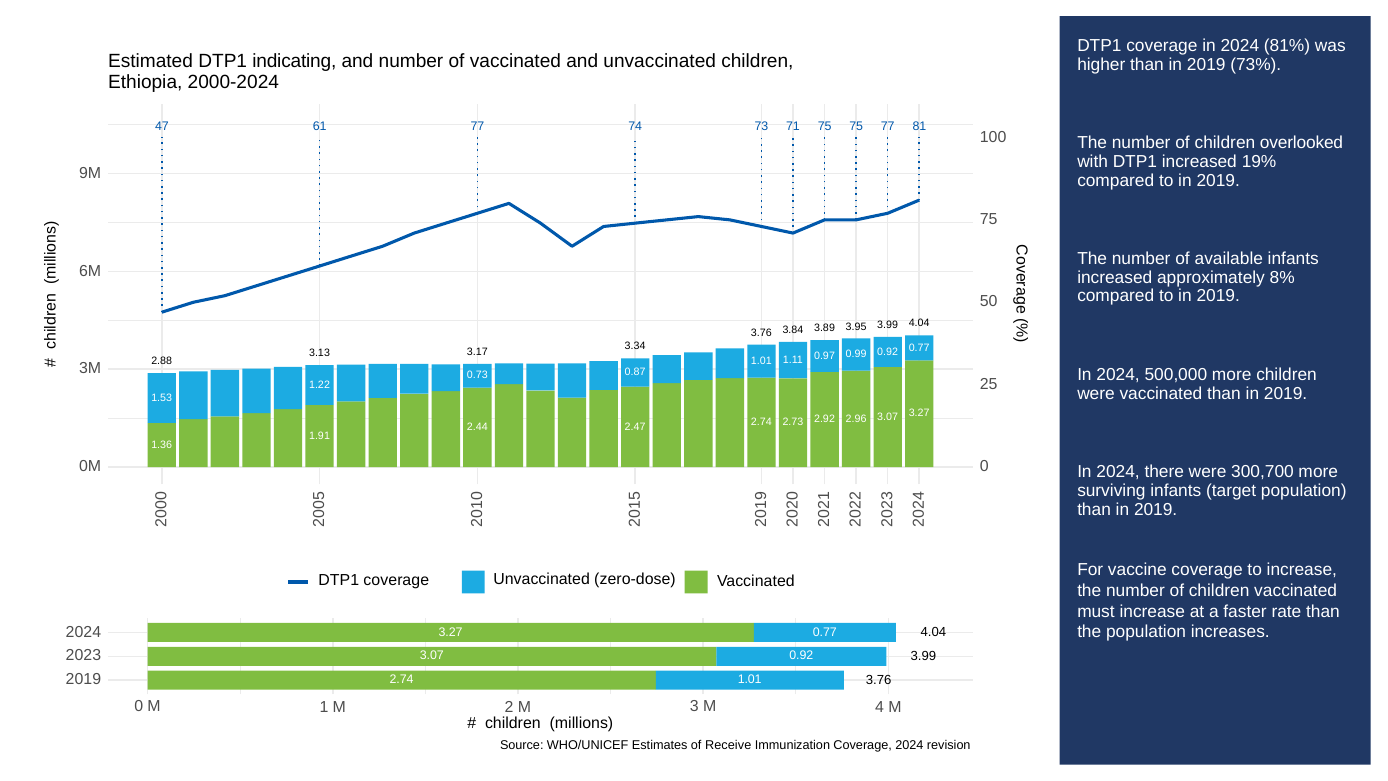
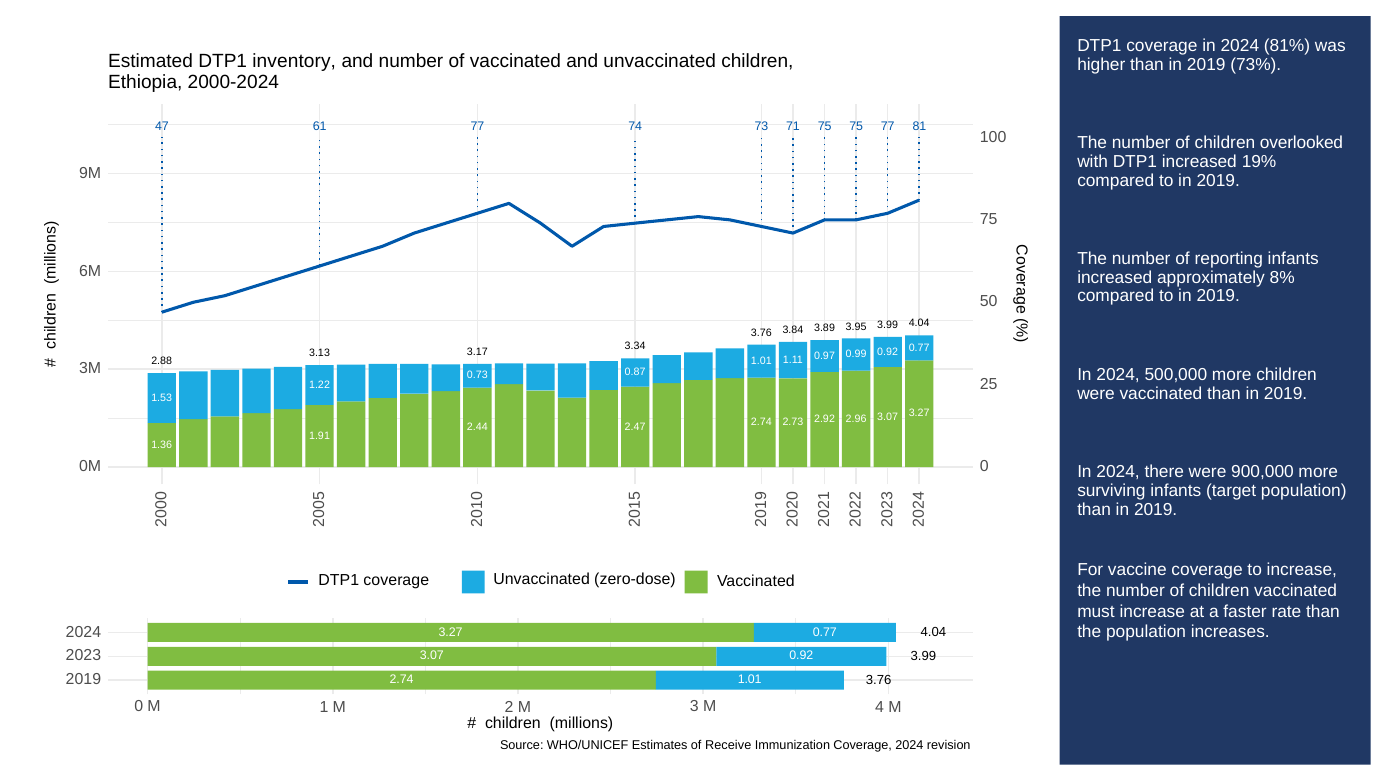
indicating: indicating -> inventory (294, 62)
available: available -> reporting (1229, 259)
300,700: 300,700 -> 900,000 (1262, 472)
